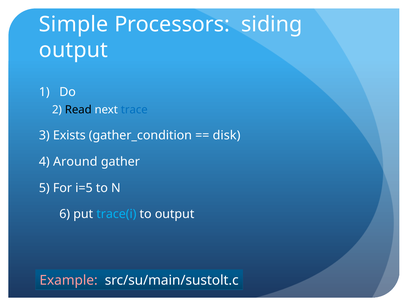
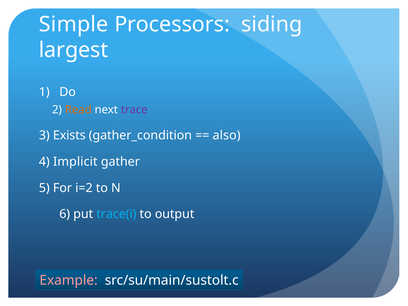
output: output -> largest (74, 50)
Read colour: black -> orange (78, 110)
trace colour: blue -> purple (134, 110)
disk: disk -> also (227, 135)
Around: Around -> Implicit (75, 162)
i=5: i=5 -> i=2 (84, 188)
